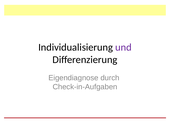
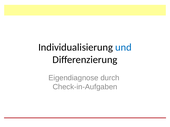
und colour: purple -> blue (123, 47)
